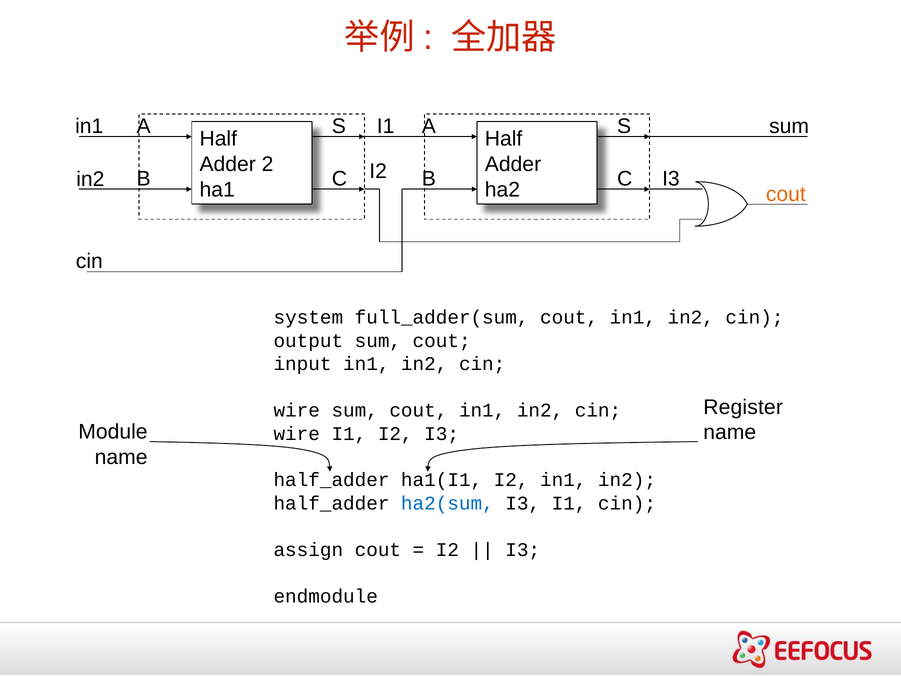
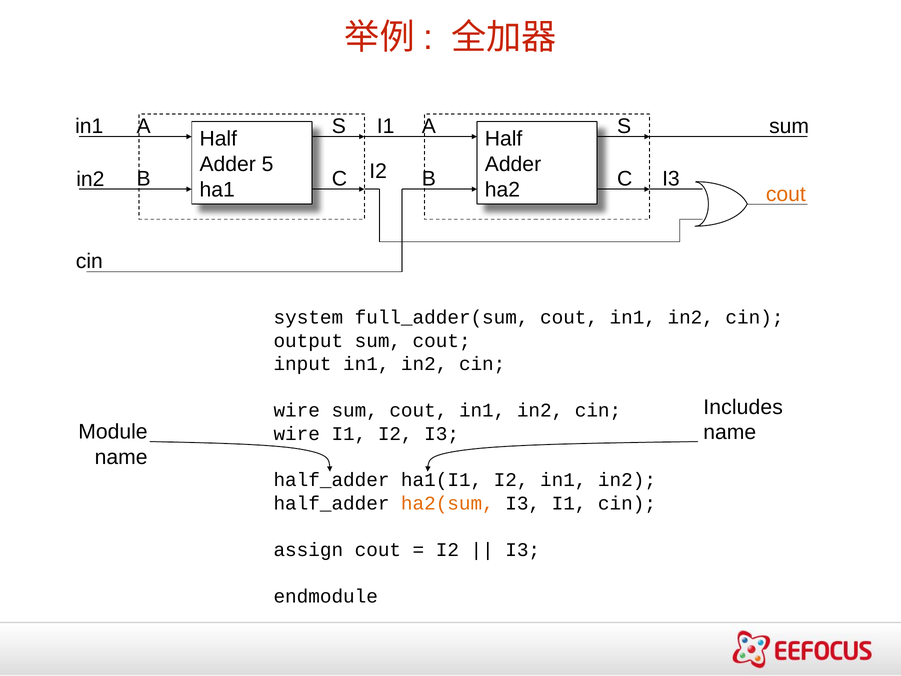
2: 2 -> 5 (268, 164)
Register: Register -> Includes (743, 407)
ha2(sum colour: blue -> orange (447, 503)
